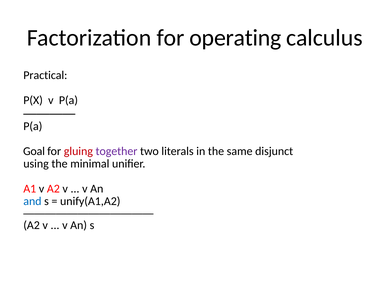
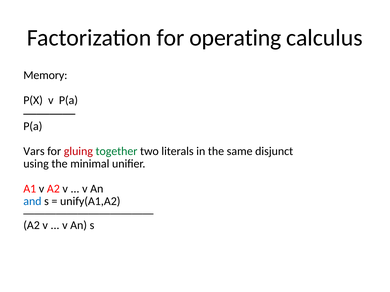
Practical: Practical -> Memory (45, 75)
Goal: Goal -> Vars (34, 152)
together colour: purple -> green (117, 152)
